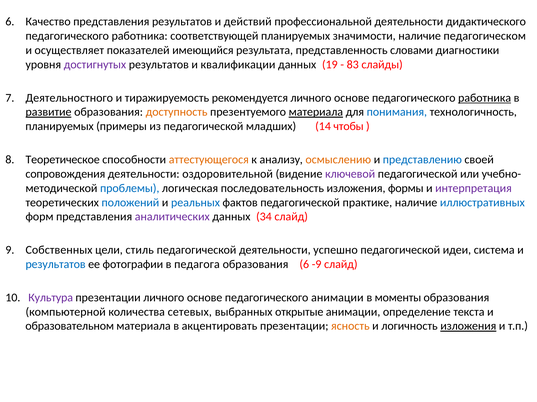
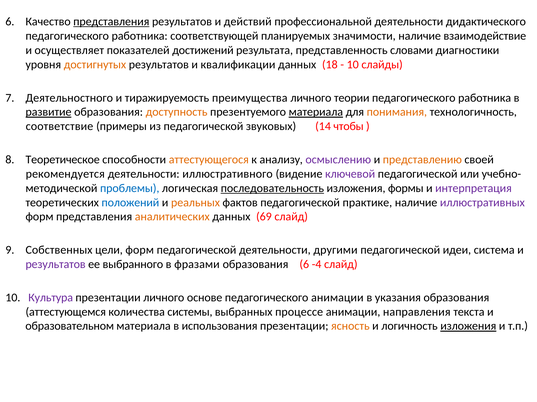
представления underline: none -> present (111, 22)
педагогическом: педагогическом -> взаимодействие (485, 36)
имеющийся: имеющийся -> достижений (203, 50)
достигнутых colour: purple -> orange (95, 65)
19: 19 -> 18 (330, 65)
83: 83 -> 10 (353, 65)
рекомендуется: рекомендуется -> преимущества (250, 98)
основе: основе -> теории (352, 98)
работника underline: present -> none (485, 98)
понимания colour: blue -> orange (397, 112)
планируемых: планируемых -> соответствие (59, 127)
младших: младших -> звуковых (271, 127)
осмыслению colour: orange -> purple (338, 160)
представлению colour: blue -> orange (422, 160)
сопровождения: сопровождения -> рекомендуется (65, 174)
оздоровительной: оздоровительной -> иллюстративного (228, 174)
последовательность underline: none -> present (272, 188)
реальных colour: blue -> orange (195, 203)
иллюстративных colour: blue -> purple (482, 203)
аналитических colour: purple -> orange (172, 217)
34: 34 -> 69 (264, 217)
цели стиль: стиль -> форм (140, 250)
успешно: успешно -> другими (335, 250)
результатов colour: blue -> purple (56, 265)
фотографии: фотографии -> выбранного (133, 265)
педагога: педагога -> фразами (197, 265)
-9: -9 -> -4 (317, 265)
моменты: моменты -> указания (398, 298)
компьютерной: компьютерной -> аттестующемся (66, 312)
сетевых: сетевых -> системы (190, 312)
открытые: открытые -> процессе (299, 312)
определение: определение -> направления (417, 312)
акцентировать: акцентировать -> использования (220, 327)
